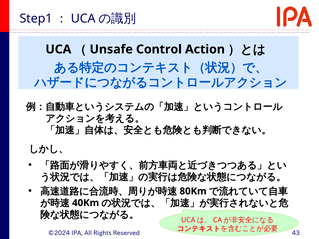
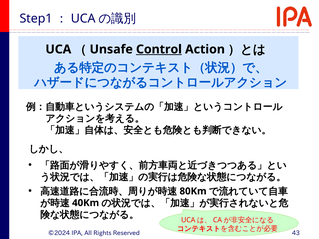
Control underline: none -> present (159, 49)
